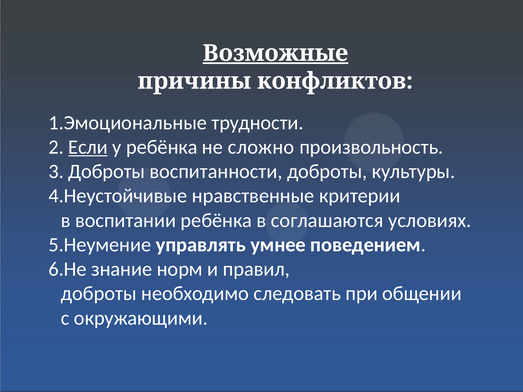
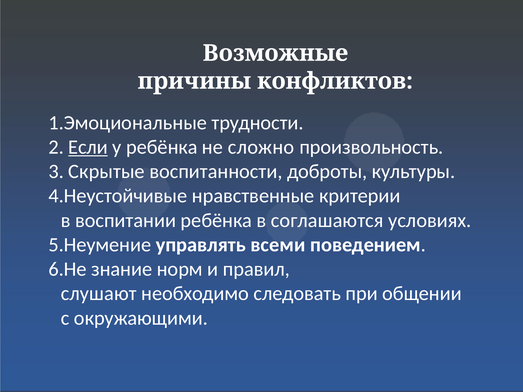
Возможные underline: present -> none (275, 53)
Доброты: Доброты -> Скрытые (107, 172)
умнее: умнее -> всеми (278, 245)
доброты: доброты -> слушают (99, 294)
